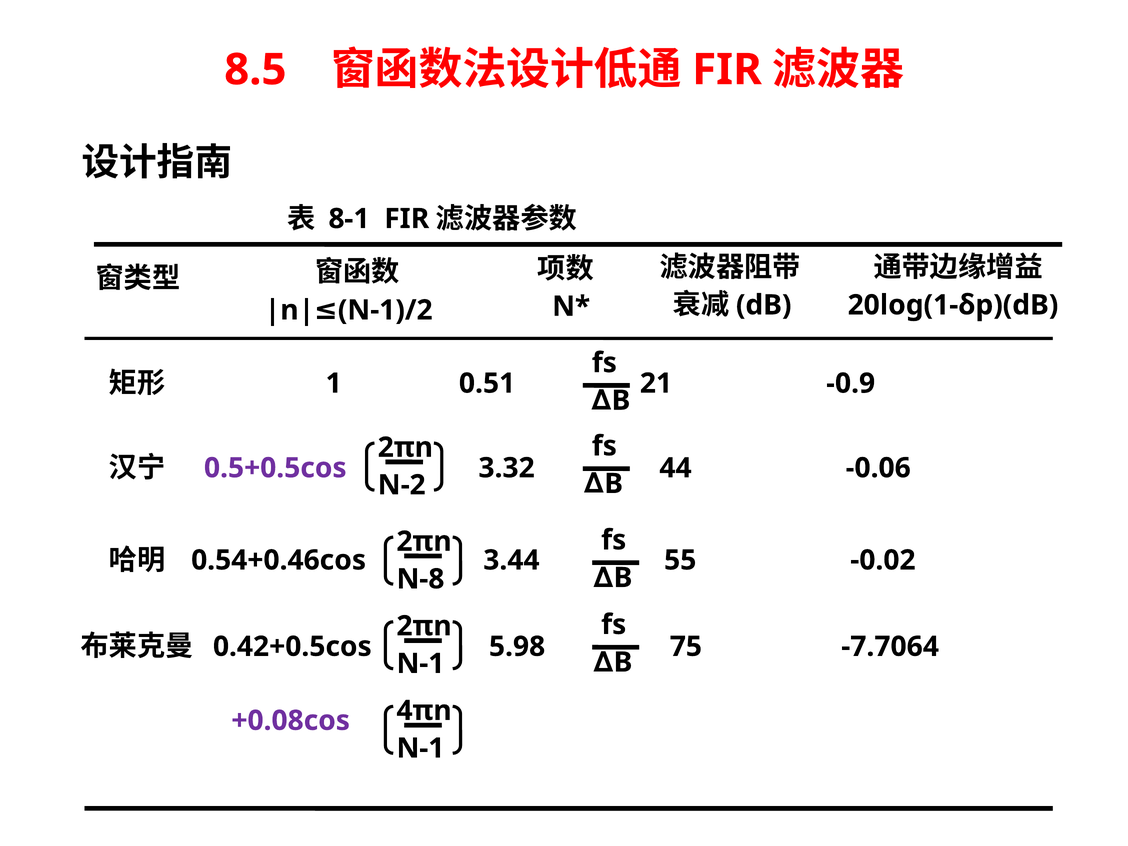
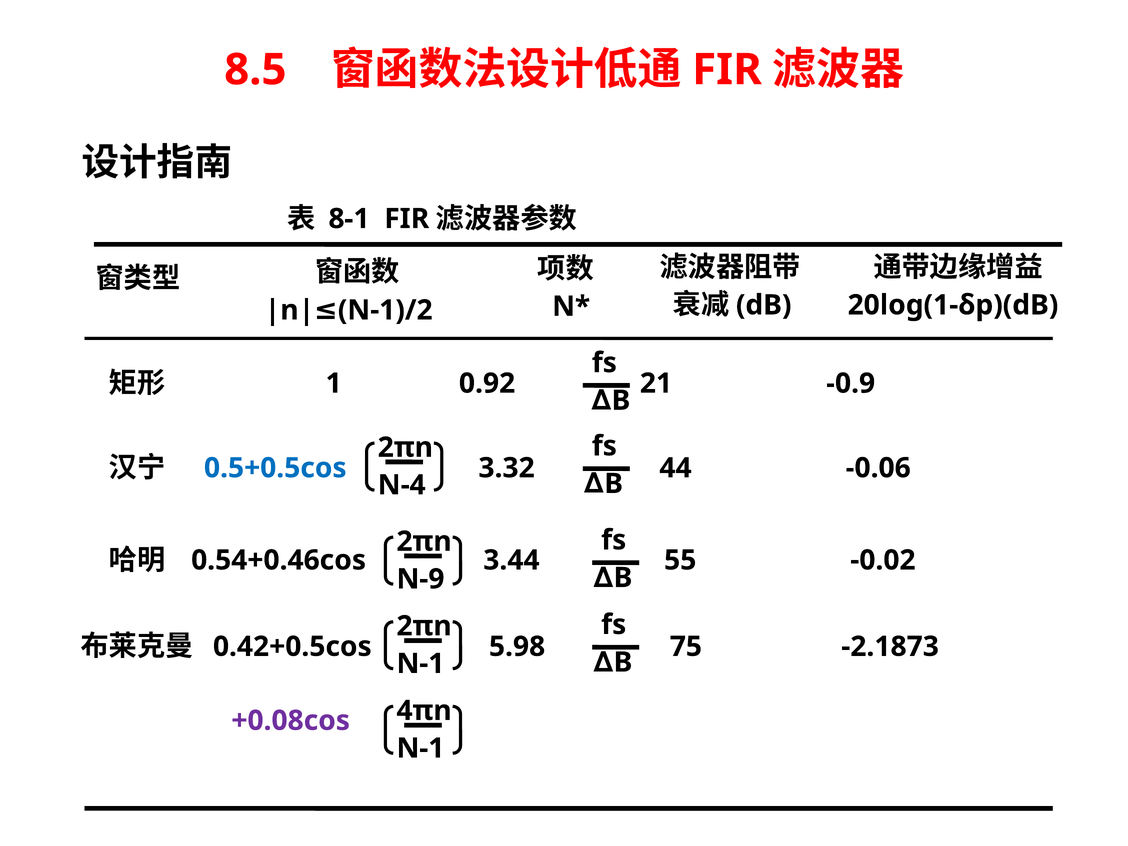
0.51: 0.51 -> 0.92 (487, 383)
0.5+0.5cos colour: purple -> blue (275, 468)
N-2: N-2 -> N-4 (402, 485)
N-8: N-8 -> N-9 (420, 579)
-7.7064: -7.7064 -> -2.1873 (890, 647)
